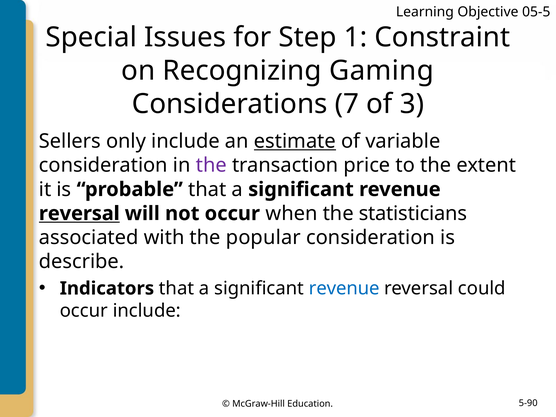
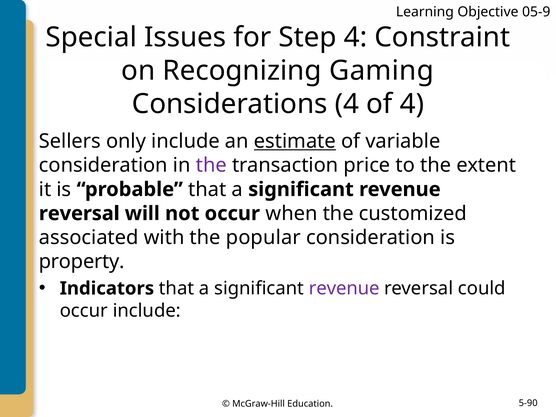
05-5: 05-5 -> 05-9 (536, 12)
Step 1: 1 -> 4 (356, 37)
Considerations 7: 7 -> 4 (347, 104)
of 3: 3 -> 4 (412, 104)
reversal underline: present -> none (79, 213)
statisticians: statisticians -> customized (413, 213)
describe: describe -> property (82, 262)
revenue colour: blue -> purple (344, 288)
